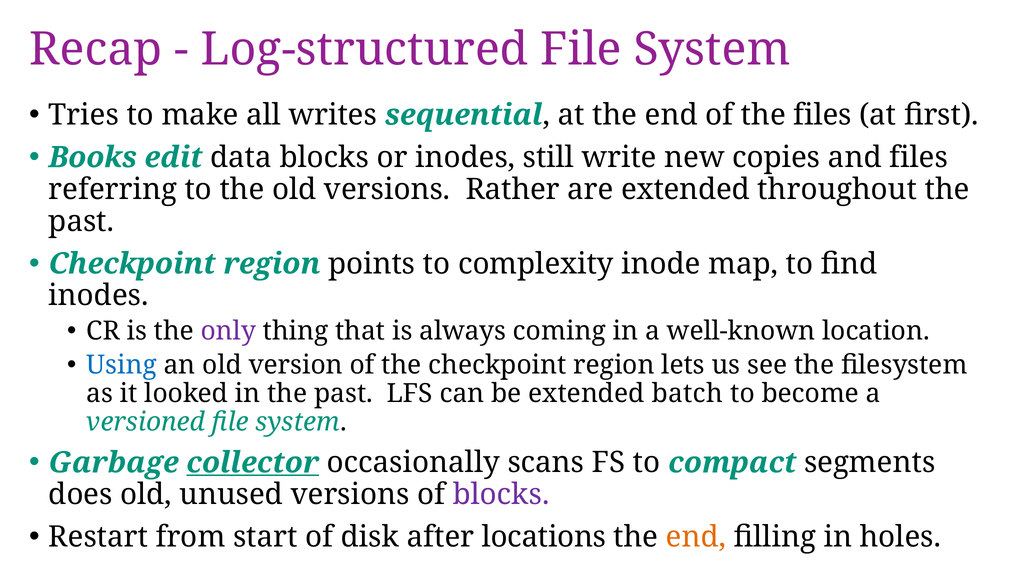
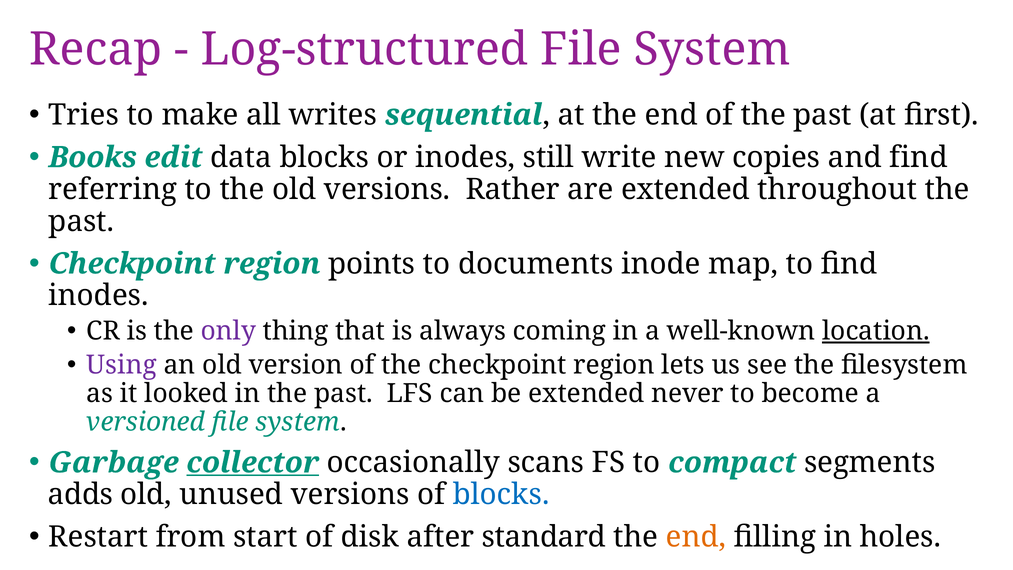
of the files: files -> past (823, 115)
and files: files -> find (919, 157)
complexity: complexity -> documents (536, 264)
location underline: none -> present (876, 331)
Using colour: blue -> purple (122, 365)
batch: batch -> never (687, 393)
does: does -> adds (81, 494)
blocks colour: purple -> blue (501, 494)
locations: locations -> standard (544, 537)
